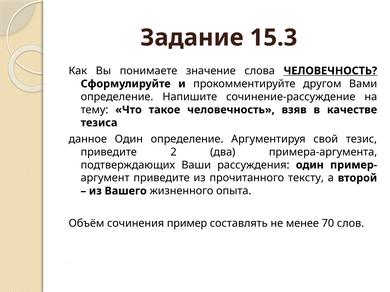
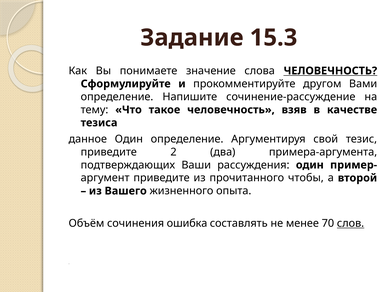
тексту: тексту -> чтобы (306, 178)
пример: пример -> ошибка (187, 224)
слов underline: none -> present (351, 224)
